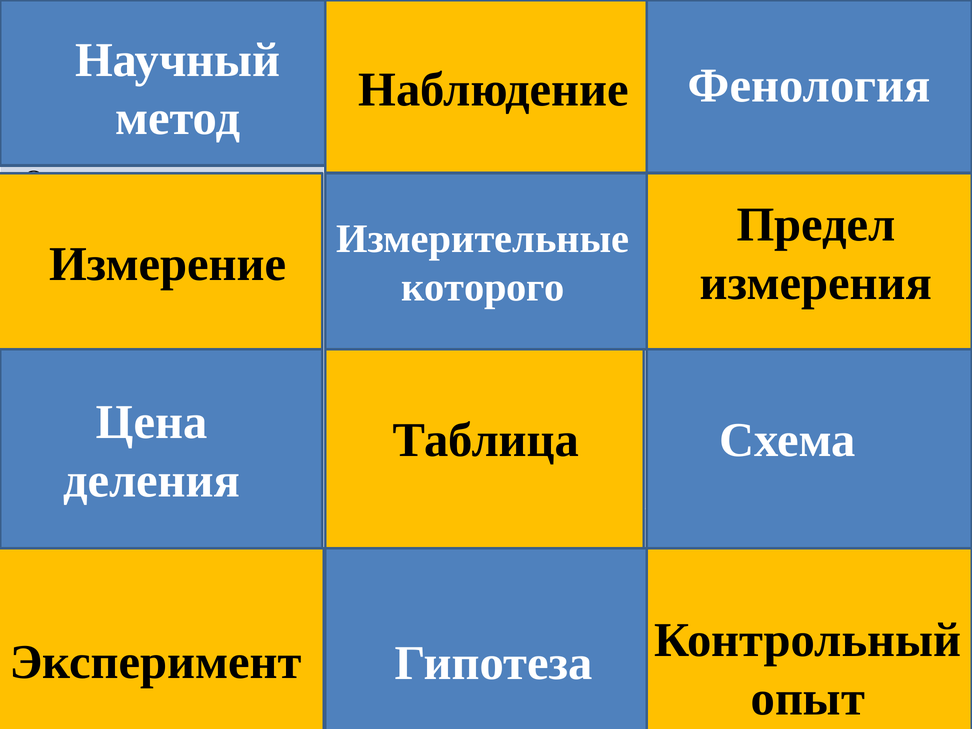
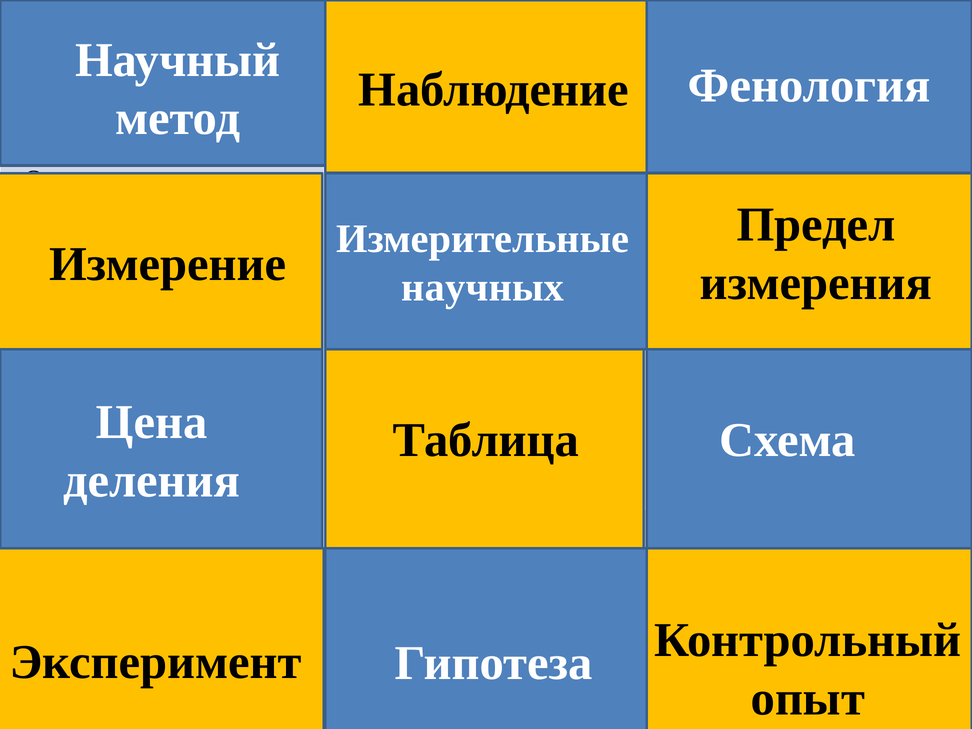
которого: которого -> научных (483, 288)
